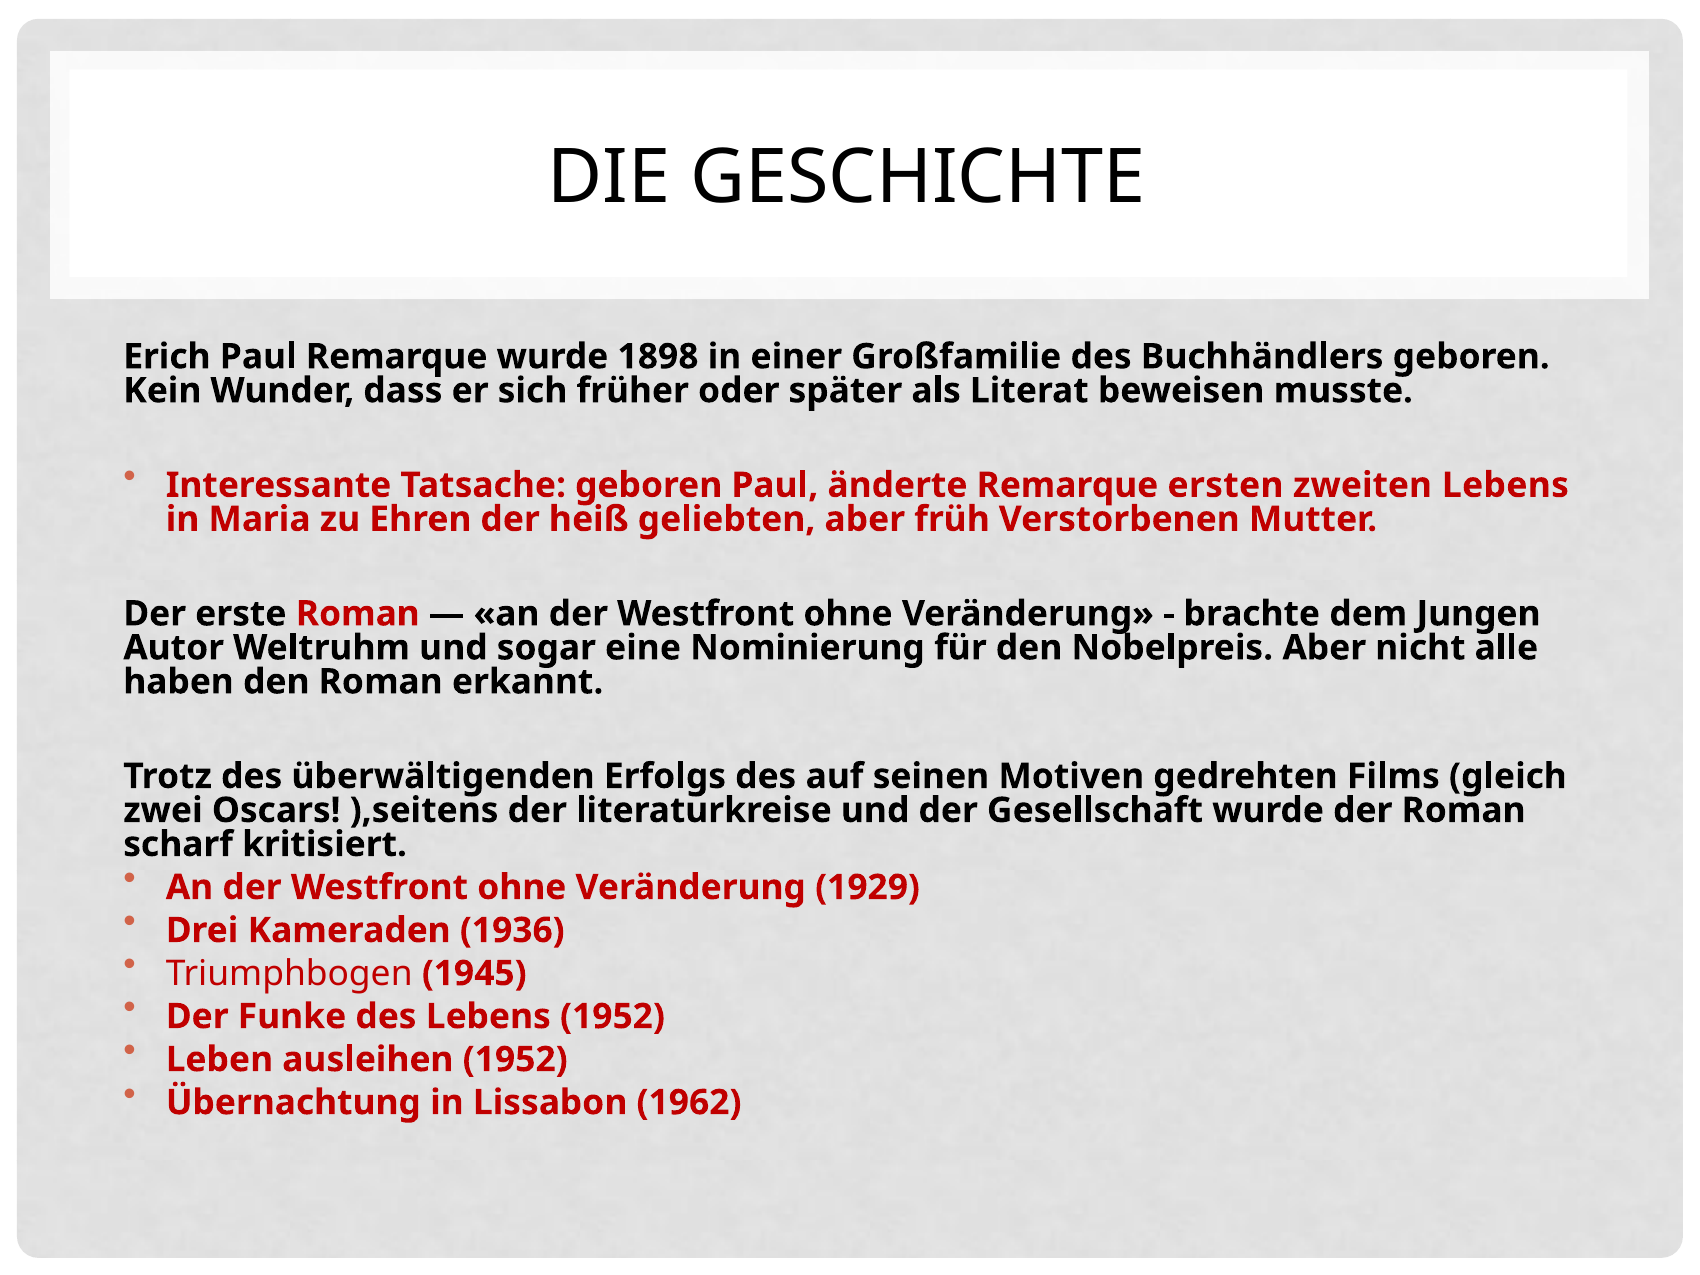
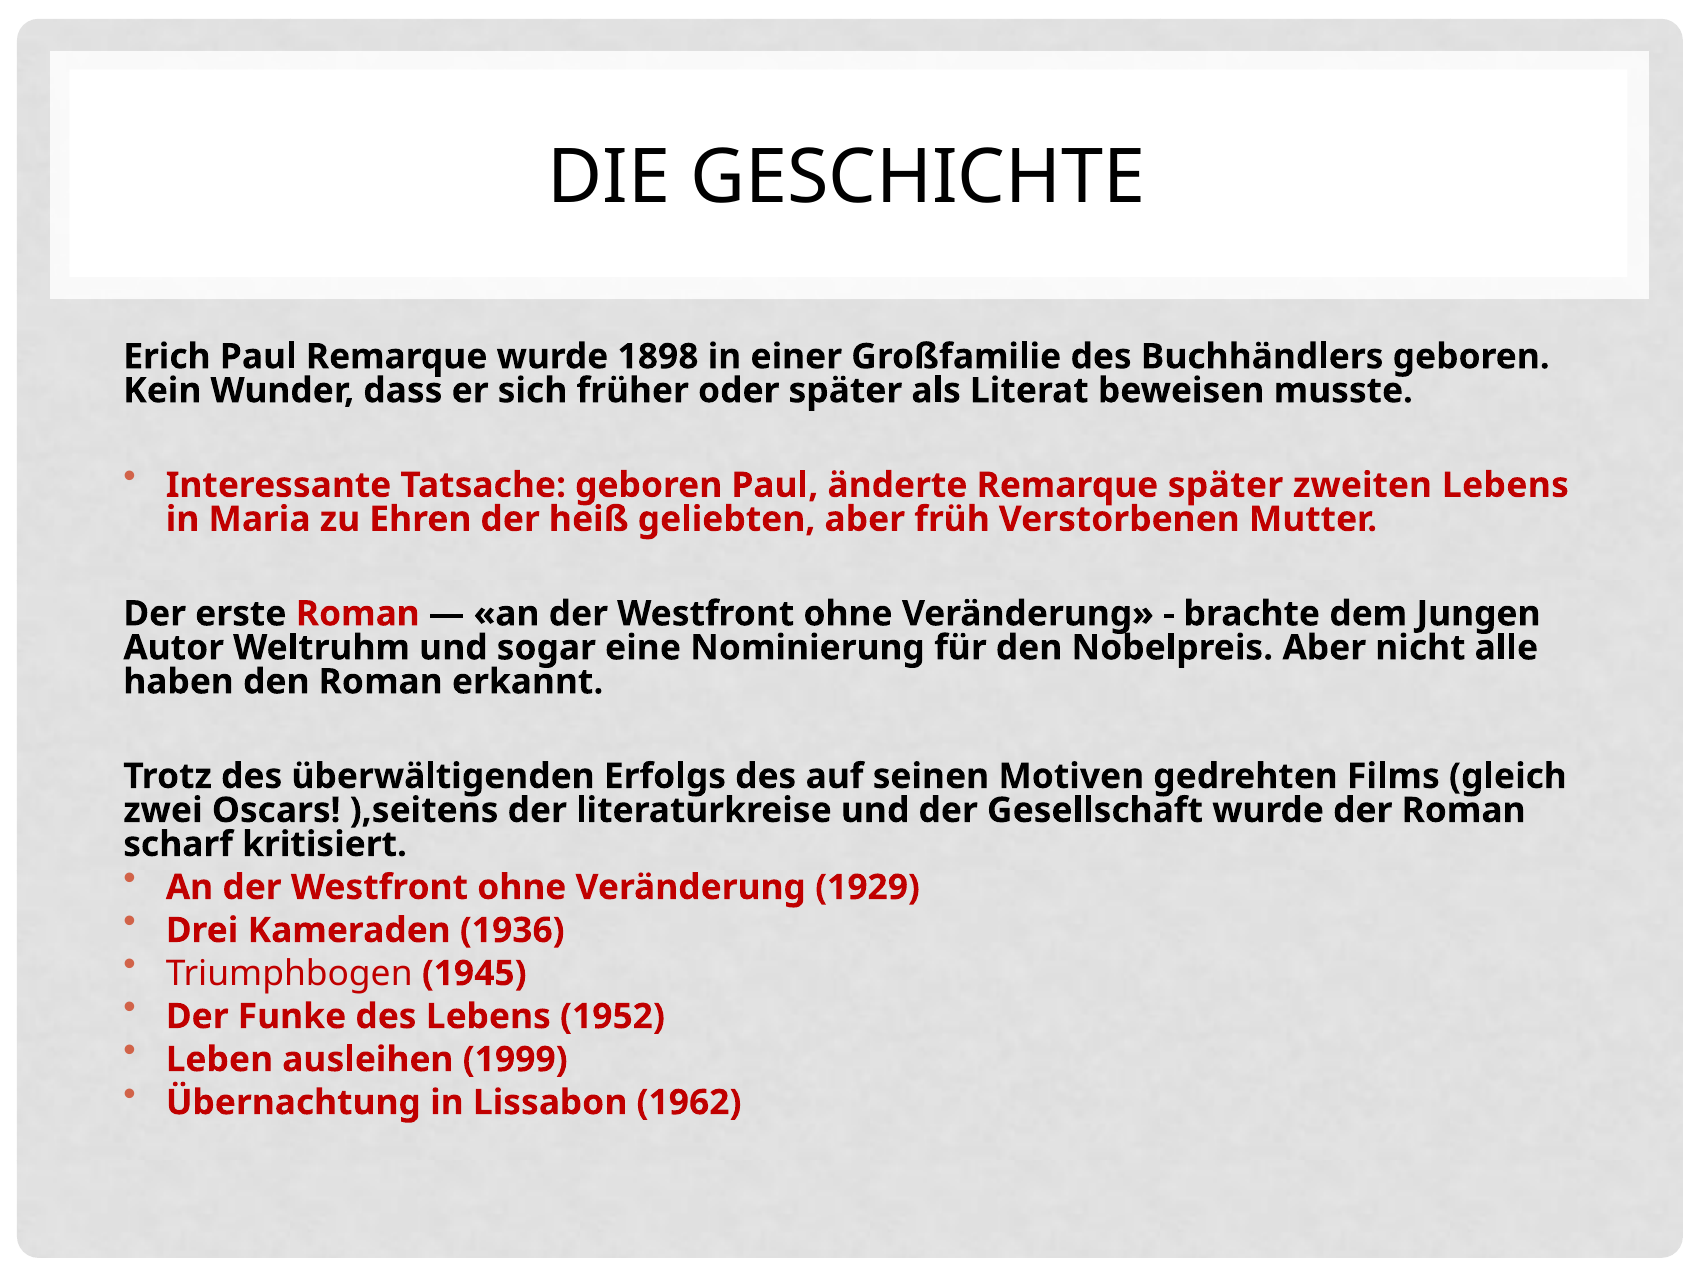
Remarque ersten: ersten -> später (1225, 485)
ausleihen 1952: 1952 -> 1999 (515, 1060)
